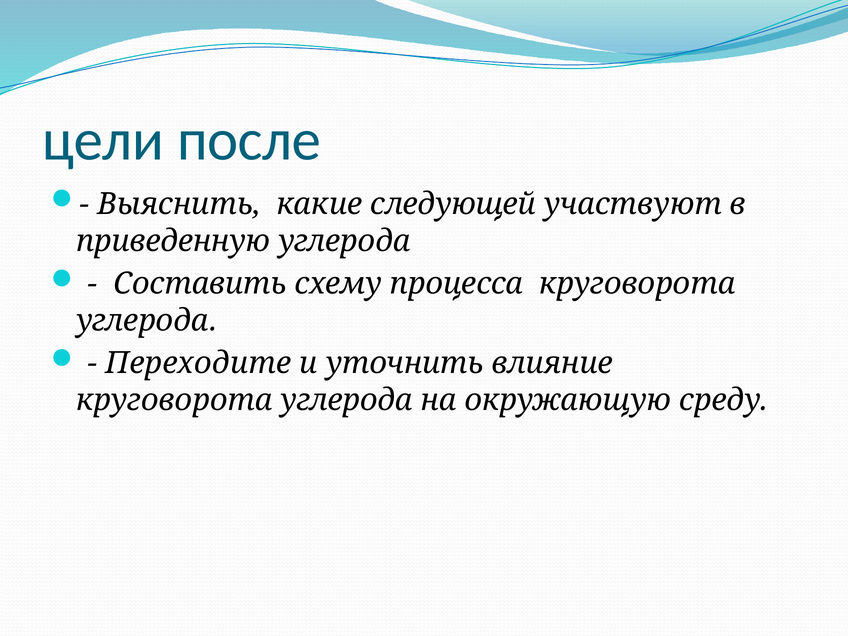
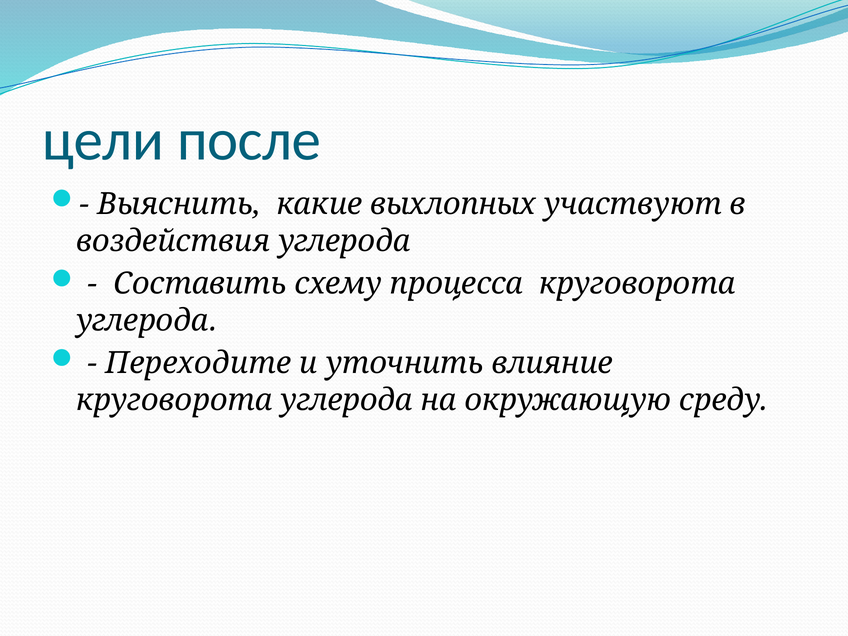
следующей: следующей -> выхлопных (453, 204)
приведенную: приведенную -> воздействия (173, 241)
